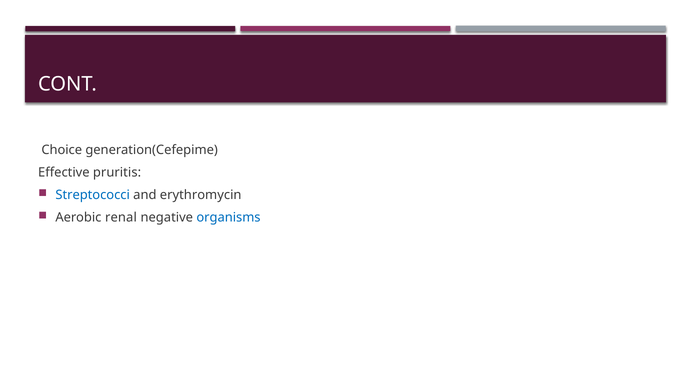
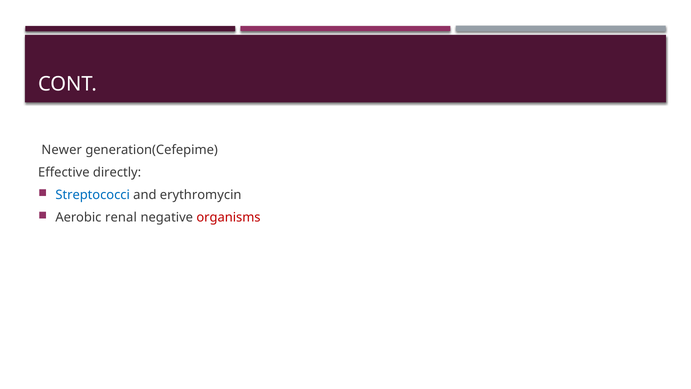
Choice: Choice -> Newer (62, 150)
pruritis: pruritis -> directly (117, 173)
organisms colour: blue -> red (228, 217)
